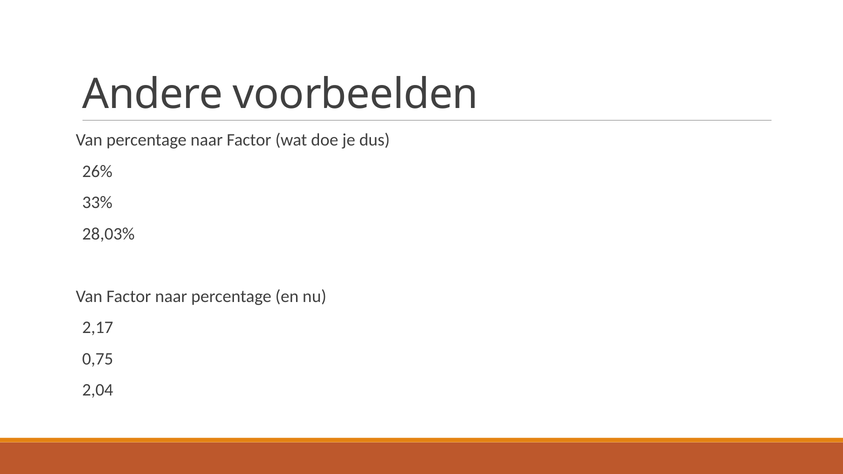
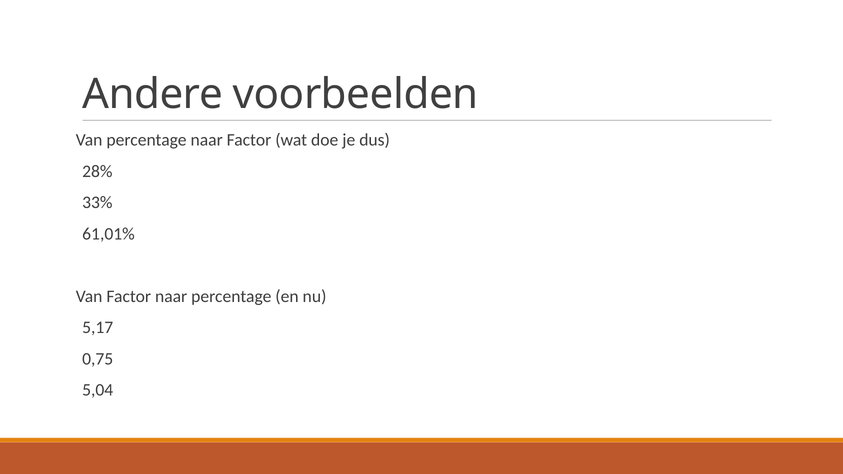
26%: 26% -> 28% (97, 171)
28,03%: 28,03% -> 61,01% (108, 234)
2,17: 2,17 -> 5,17 (98, 328)
2,04: 2,04 -> 5,04 (98, 390)
